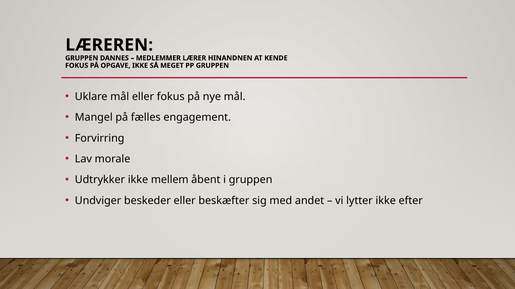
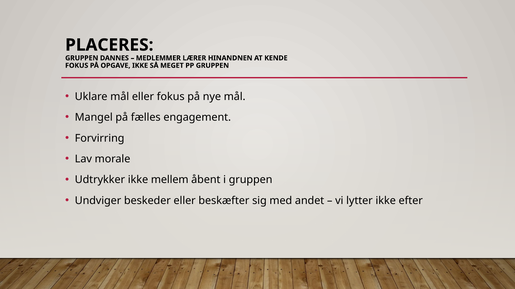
LÆREREN: LÆREREN -> PLACERES (109, 45)
